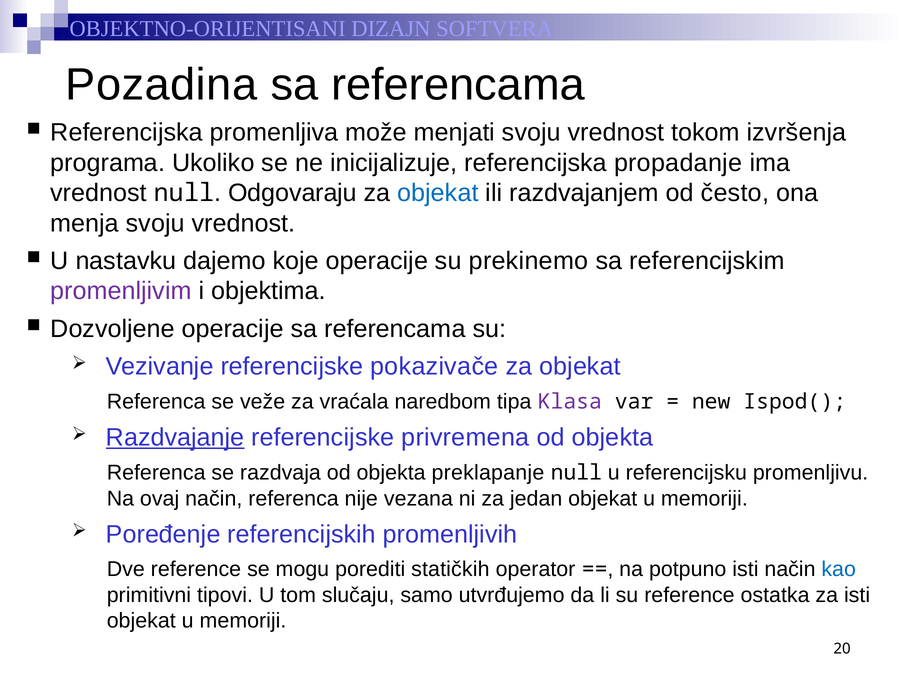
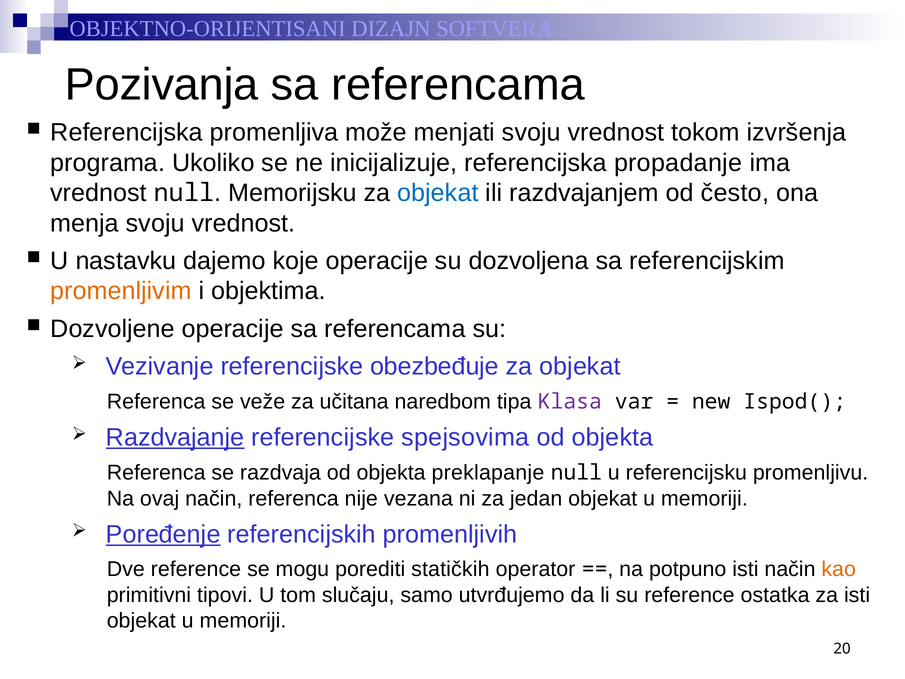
Pozadina: Pozadina -> Pozivanja (162, 85)
Odgovaraju: Odgovaraju -> Memorijsku (292, 193)
prekinemo: prekinemo -> dozvoljena (529, 261)
promenljivim colour: purple -> orange (121, 291)
pokazivače: pokazivače -> obezbeđuje (434, 366)
vraćala: vraćala -> učitana (354, 402)
privremena: privremena -> spejsovima (465, 437)
Poređenje underline: none -> present (163, 534)
kao colour: blue -> orange (839, 569)
